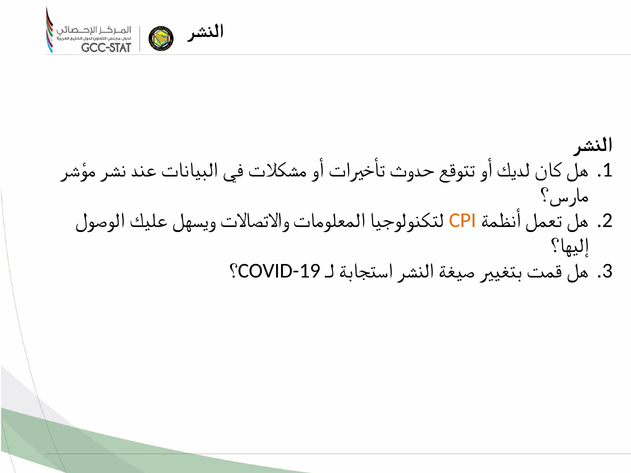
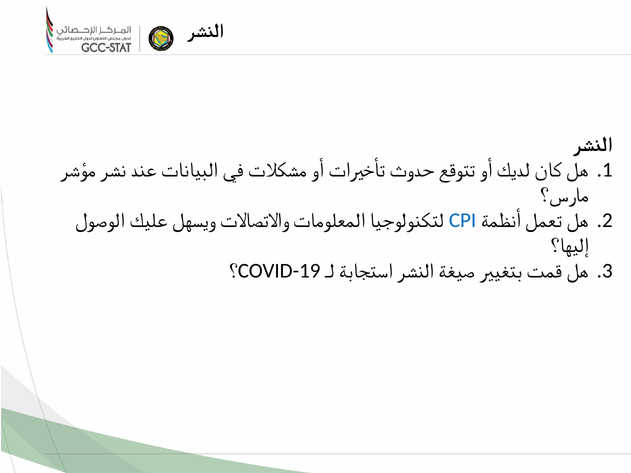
CPI colour: orange -> blue (463, 220)
